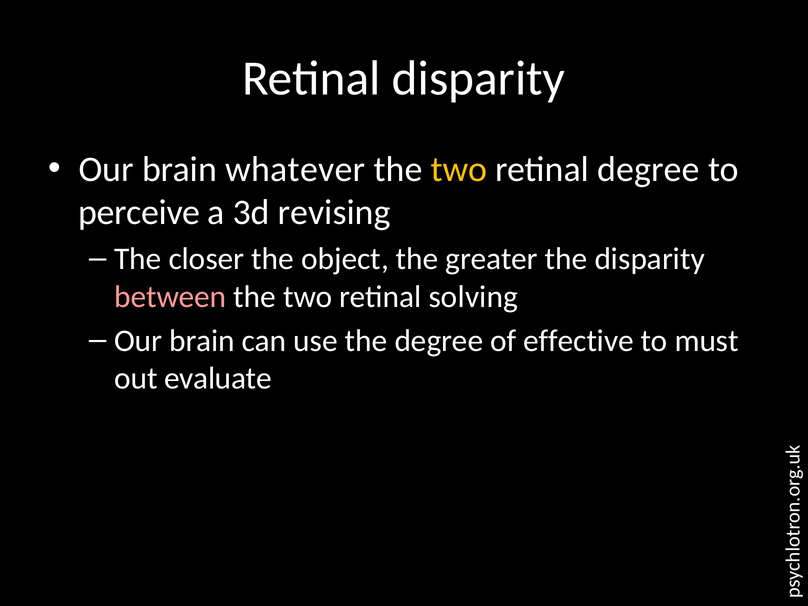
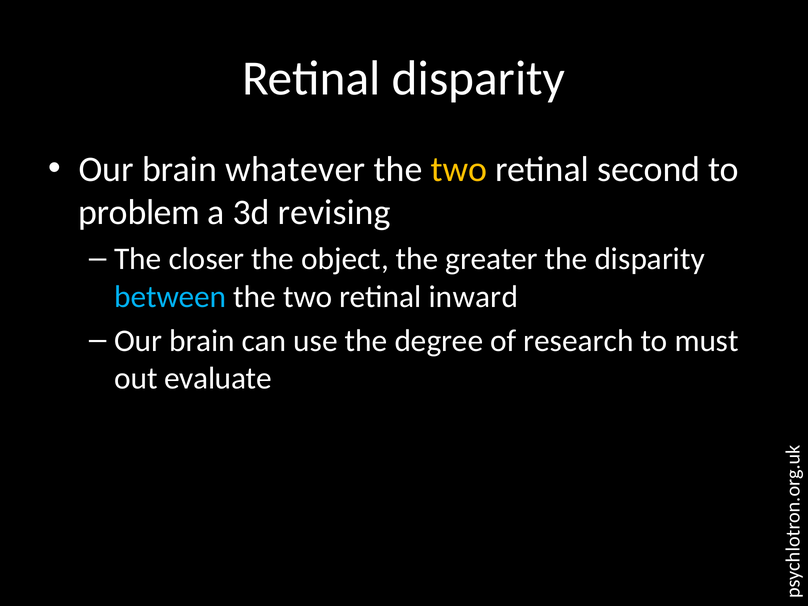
retinal degree: degree -> second (649, 170)
perceive: perceive -> problem (139, 213)
between colour: pink -> light blue (170, 297)
solving: solving -> inward (473, 297)
effective: effective -> research (579, 341)
